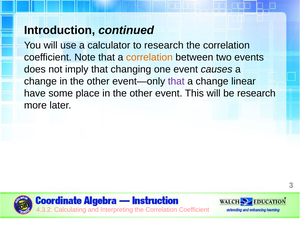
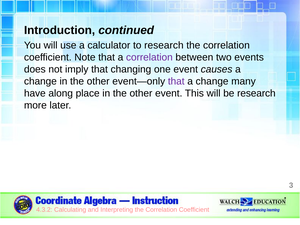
correlation colour: orange -> purple (149, 57)
linear: linear -> many (243, 81)
some: some -> along (61, 93)
